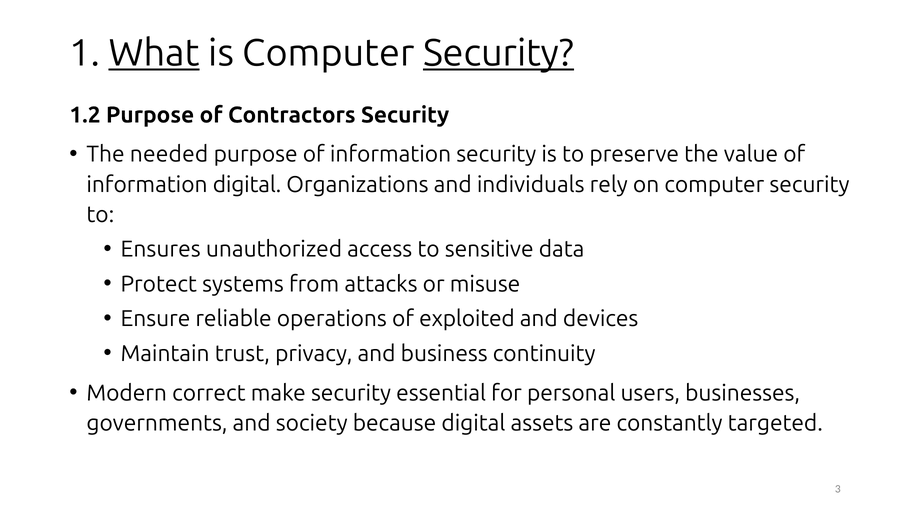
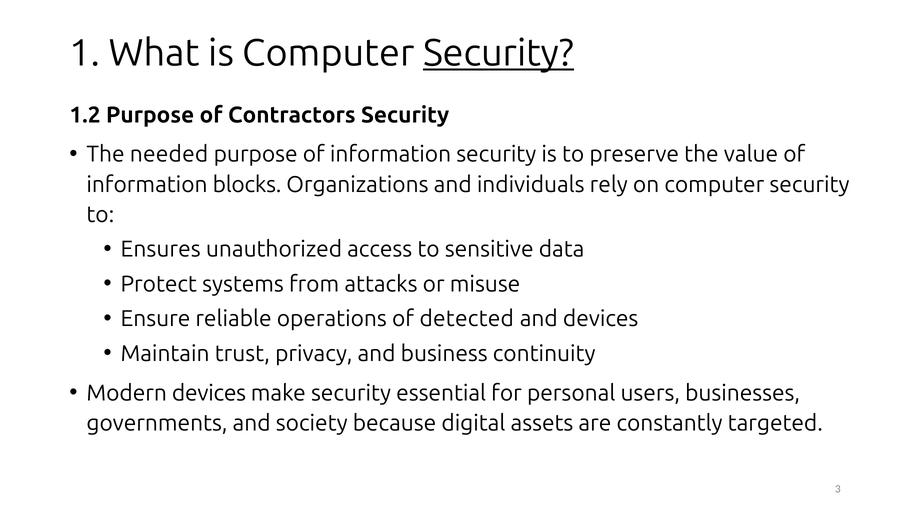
What underline: present -> none (154, 53)
information digital: digital -> blocks (247, 184)
exploited: exploited -> detected (467, 319)
Modern correct: correct -> devices (209, 393)
